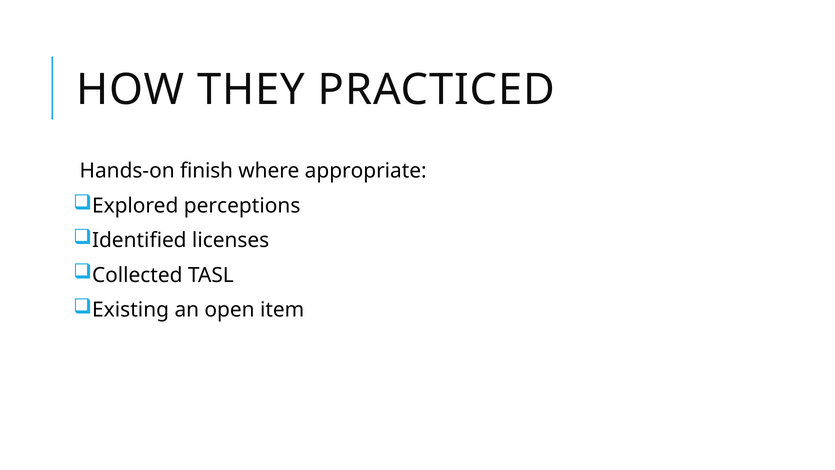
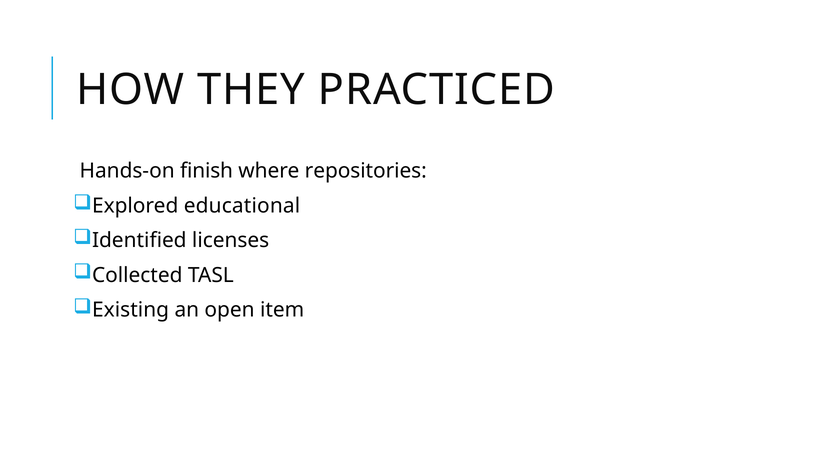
appropriate: appropriate -> repositories (366, 171)
perceptions: perceptions -> educational (242, 206)
